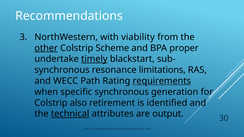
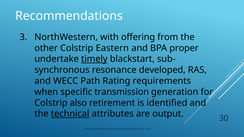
viability: viability -> offering (138, 37)
other underline: present -> none (46, 48)
Scheme: Scheme -> Eastern (112, 48)
limitations: limitations -> developed (162, 70)
requirements underline: present -> none (162, 81)
specific synchronous: synchronous -> transmission (122, 92)
